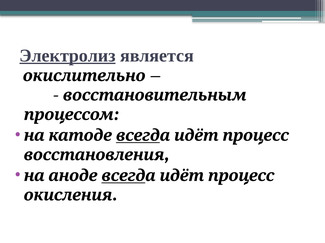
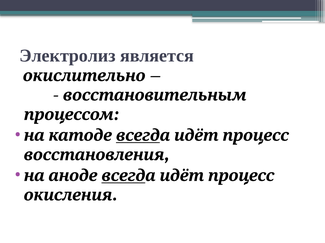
Электролиз underline: present -> none (68, 56)
